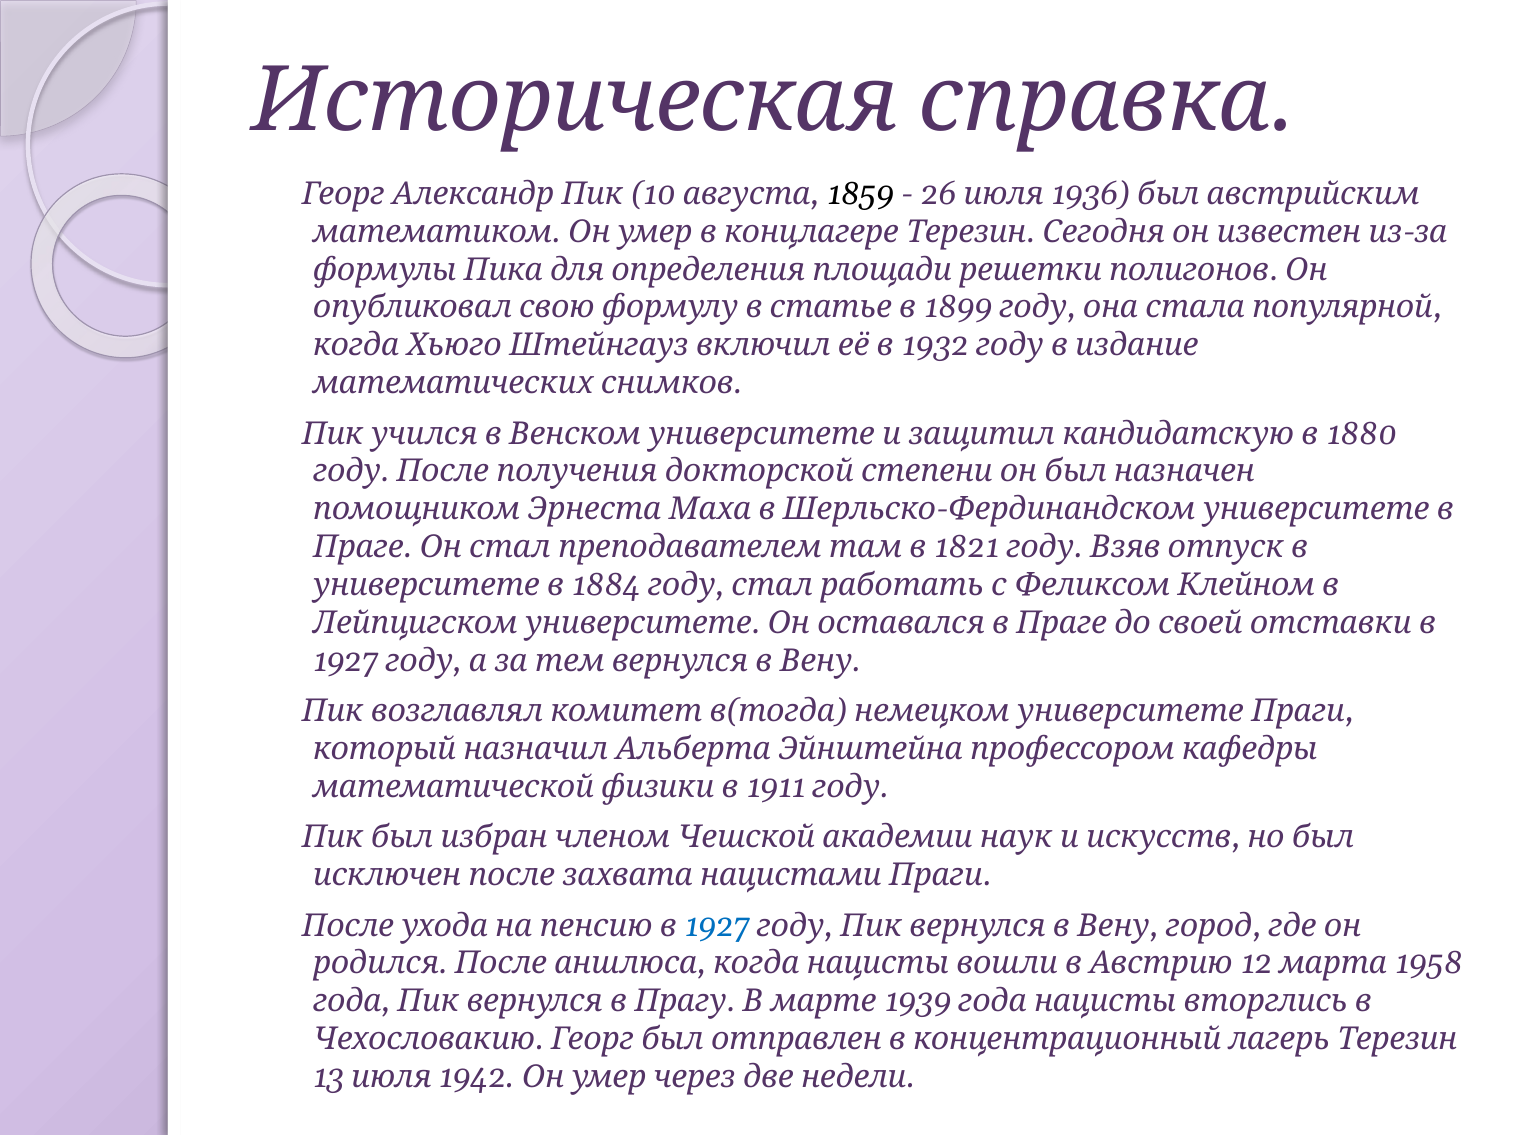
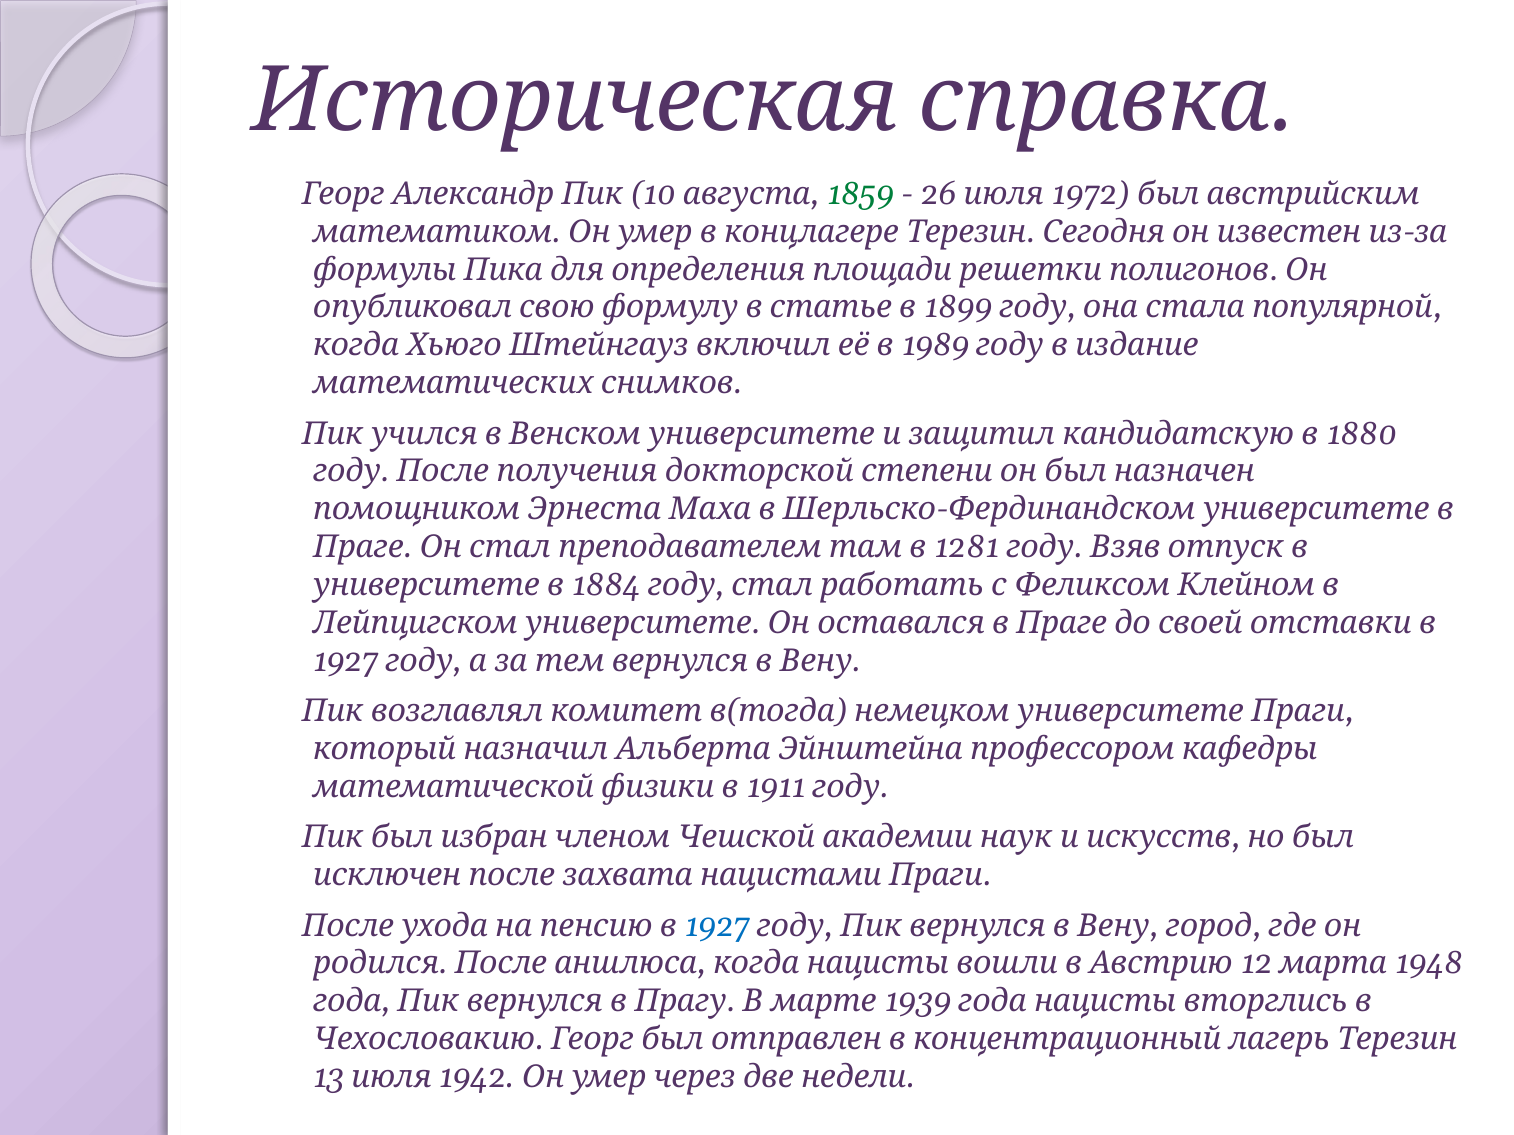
1859 colour: black -> green (861, 194)
1936: 1936 -> 1972 (1091, 194)
1932: 1932 -> 1989 (935, 346)
1821: 1821 -> 1281 (967, 547)
1958: 1958 -> 1948 (1429, 964)
